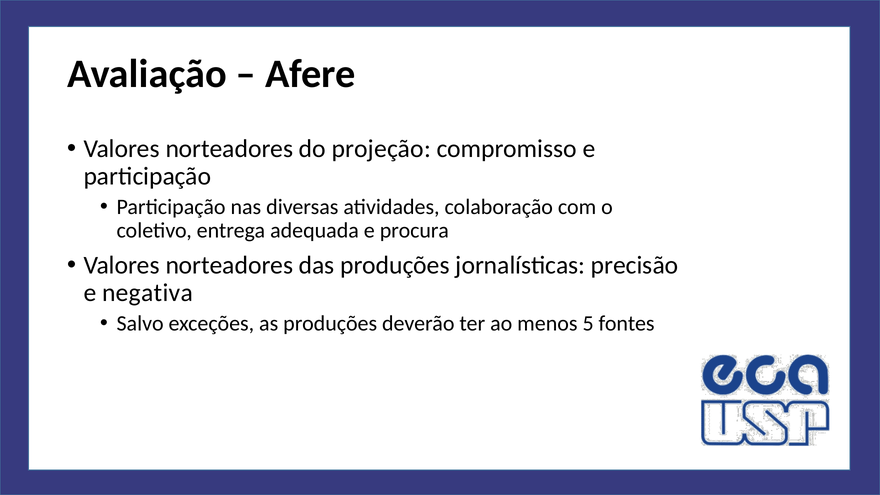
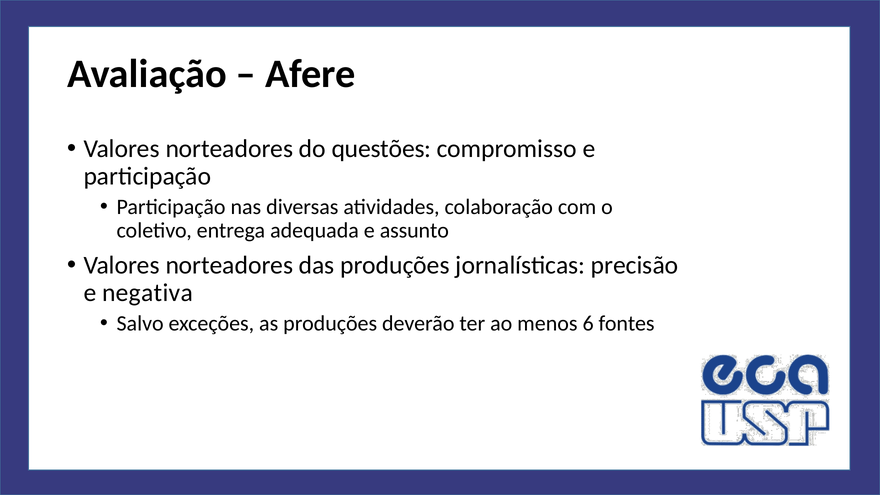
projeção: projeção -> questões (381, 149)
procura: procura -> assunto (414, 230)
5: 5 -> 6 (588, 323)
